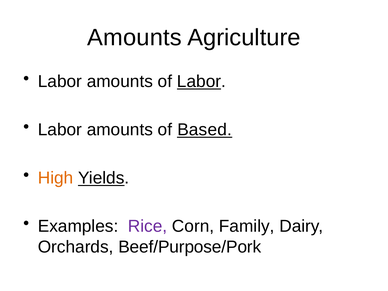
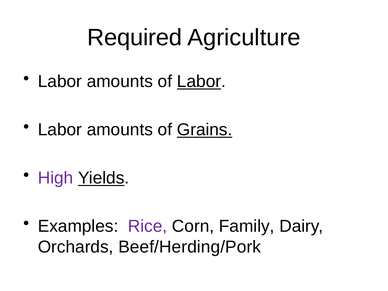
Amounts: Amounts -> Required (135, 38)
Based: Based -> Grains (205, 130)
High colour: orange -> purple (56, 178)
Beef/Purpose/Pork: Beef/Purpose/Pork -> Beef/Herding/Pork (190, 247)
